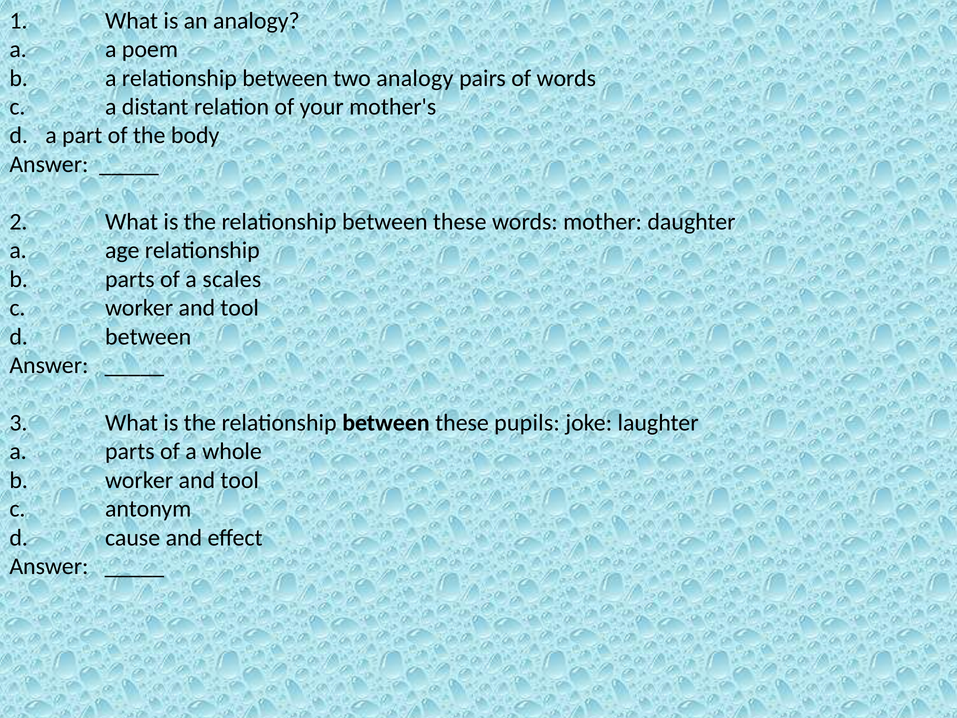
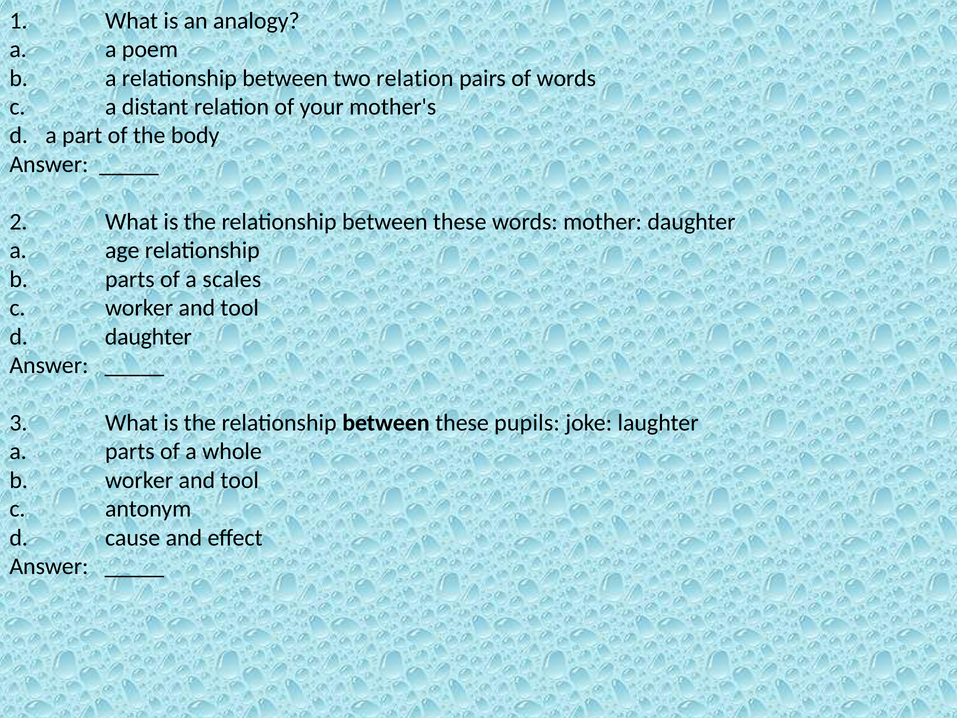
two analogy: analogy -> relation (415, 78)
d between: between -> daughter (148, 337)
